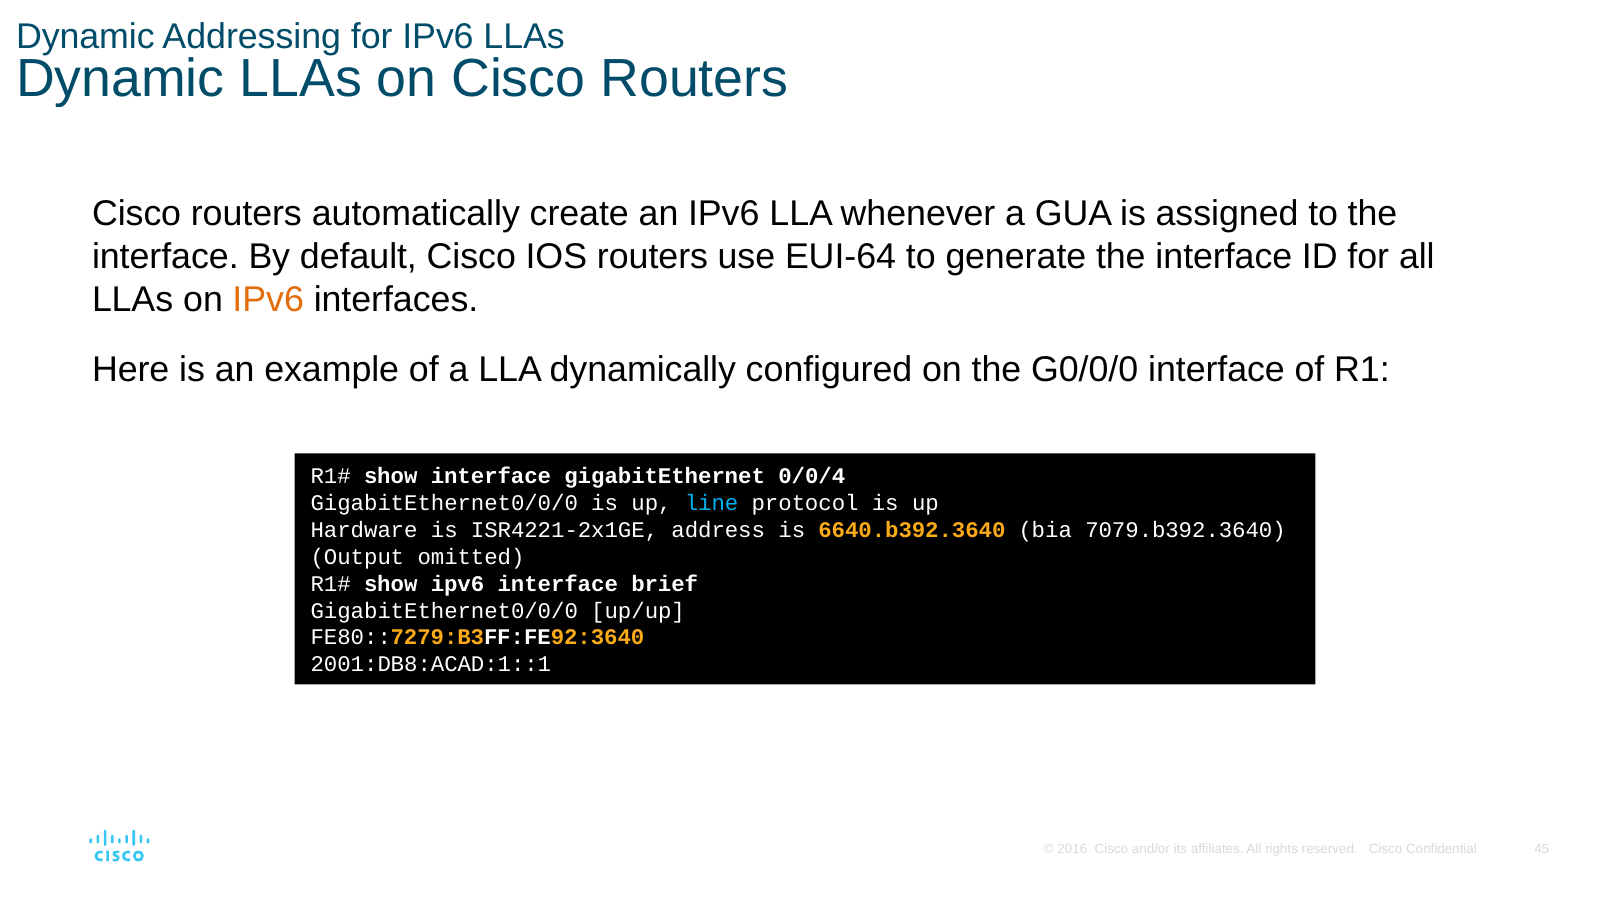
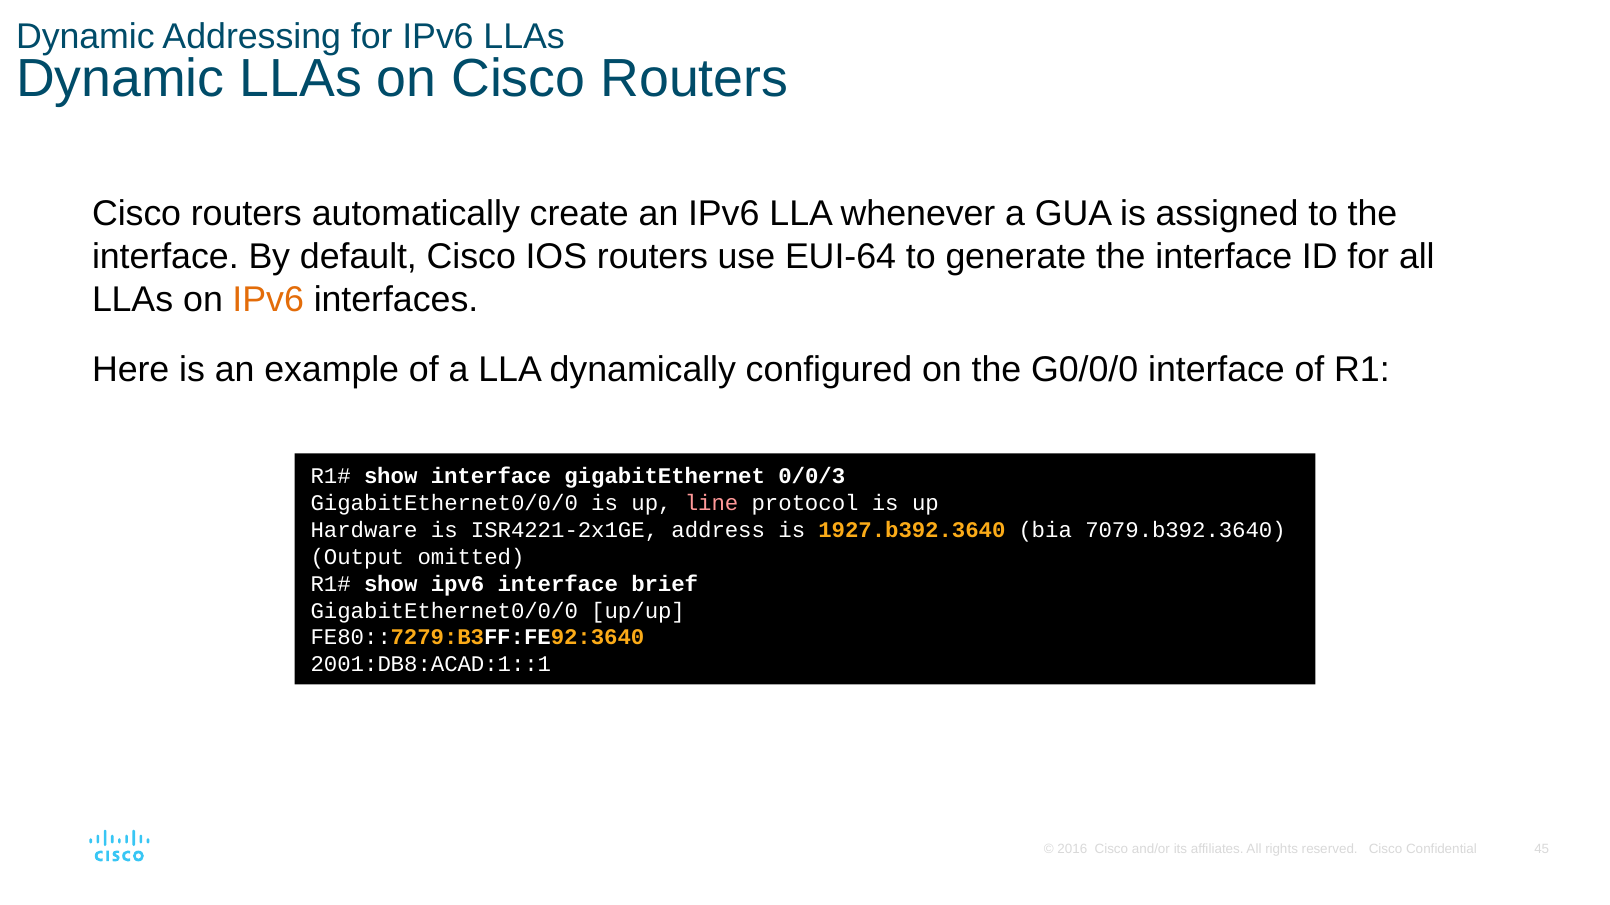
0/0/4: 0/0/4 -> 0/0/3 (812, 477)
line colour: light blue -> pink (712, 504)
6640.b392.3640: 6640.b392.3640 -> 1927.b392.3640 (912, 531)
